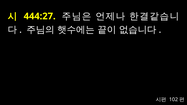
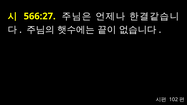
444:27: 444:27 -> 566:27 (40, 16)
